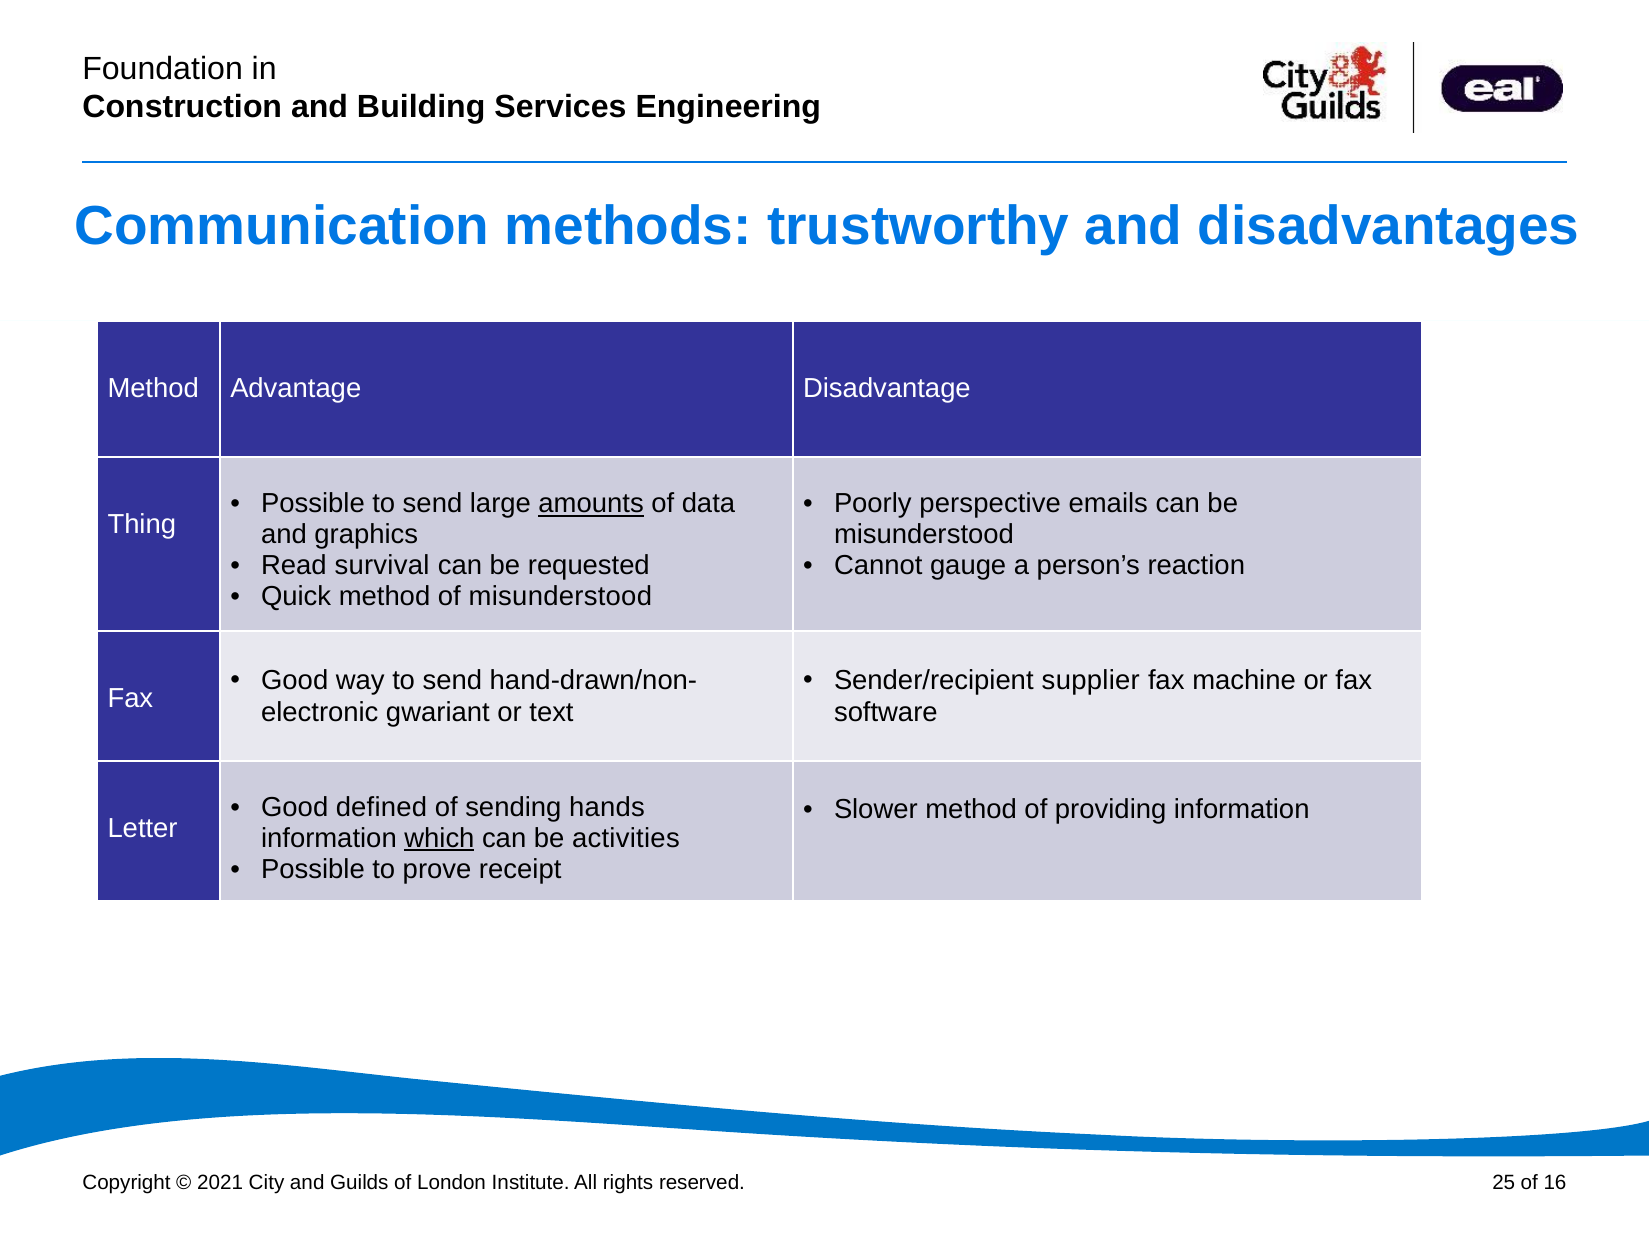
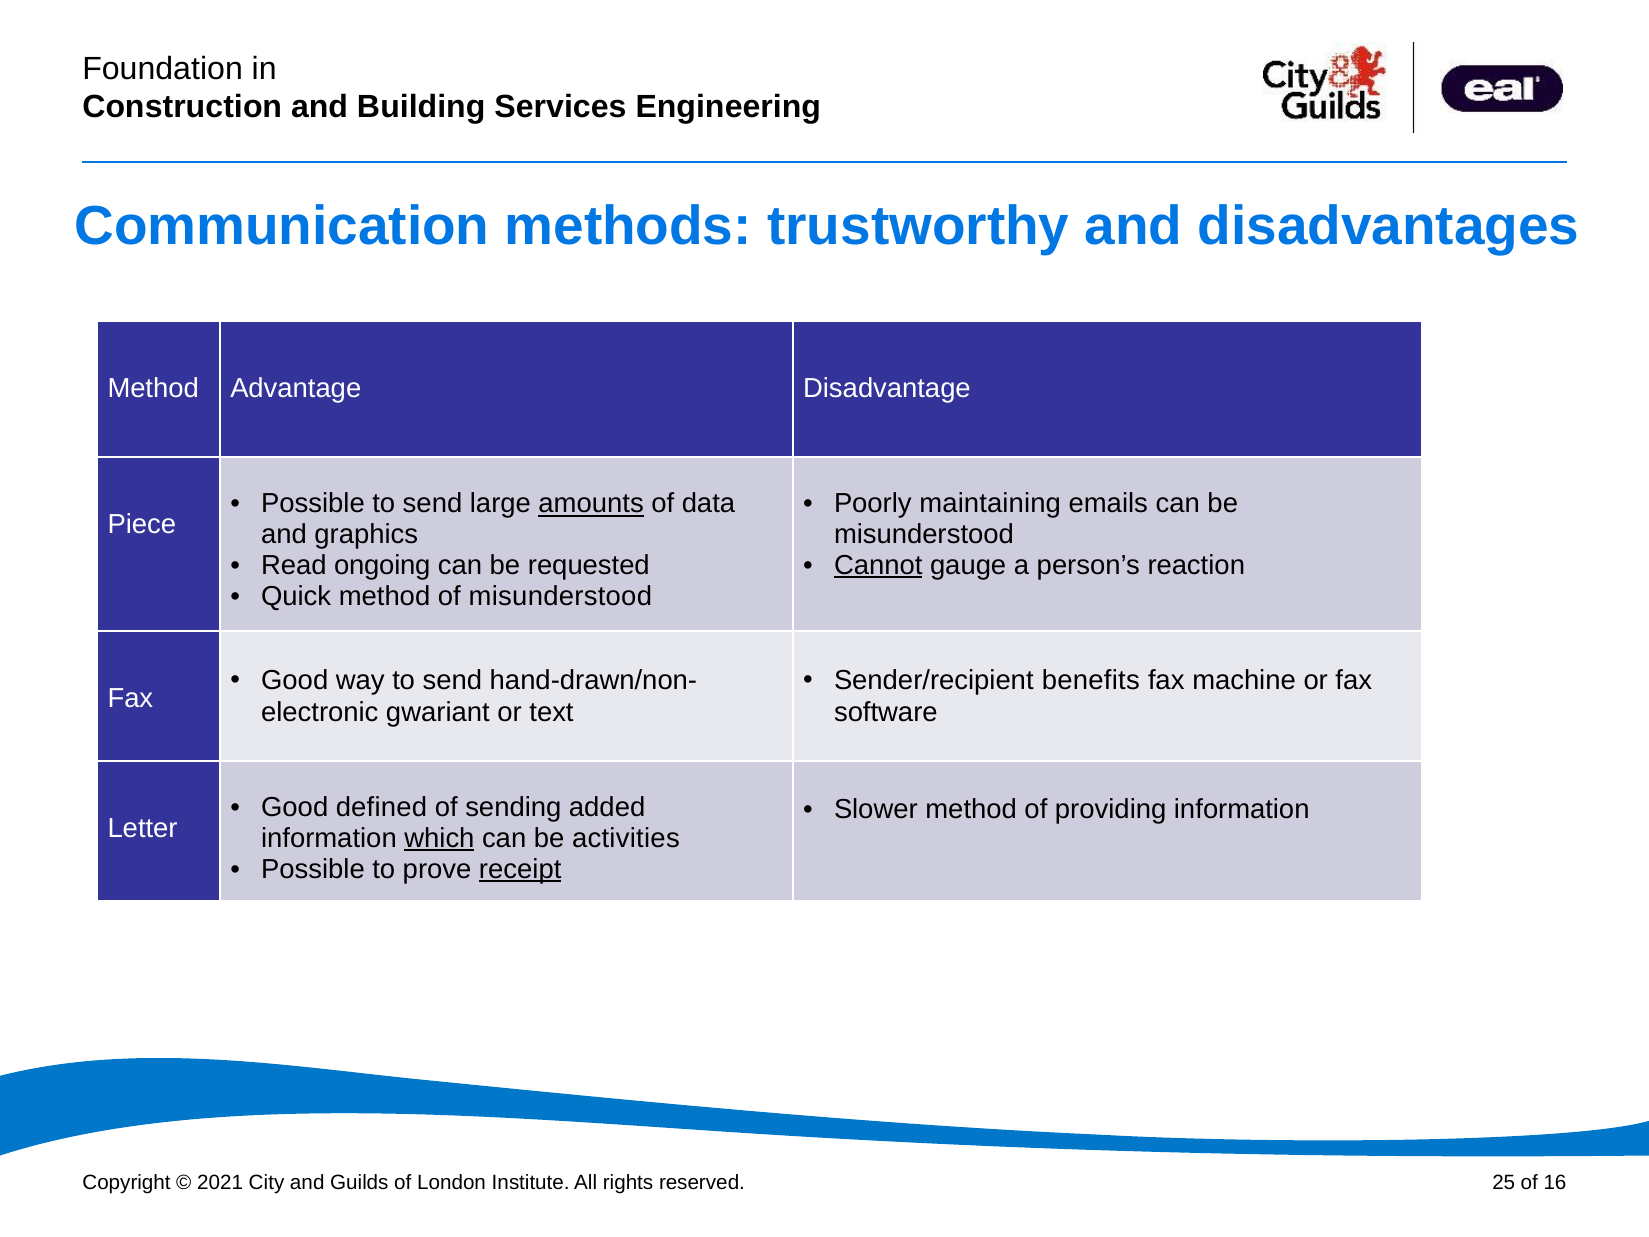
perspective: perspective -> maintaining (990, 504)
Thing: Thing -> Piece (142, 524)
survival: survival -> ongoing (382, 565)
Cannot underline: none -> present (878, 565)
supplier: supplier -> benefits (1091, 680)
hands: hands -> added (607, 808)
receipt underline: none -> present (520, 869)
